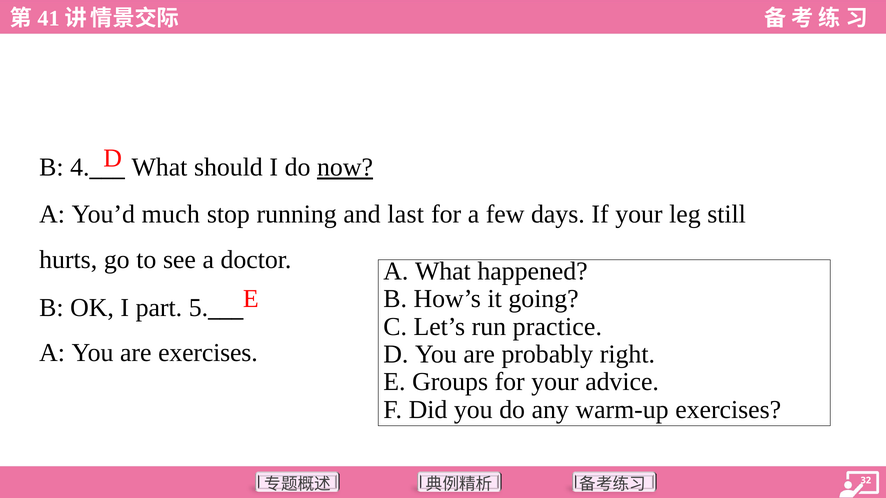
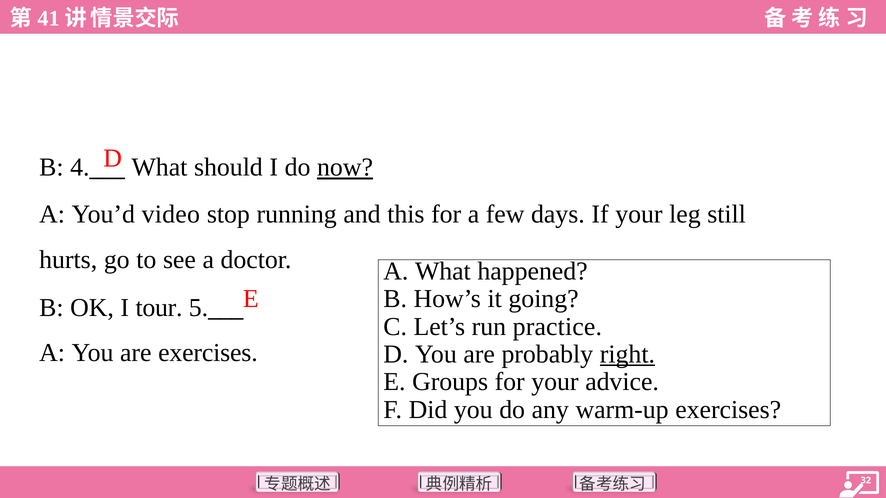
much: much -> video (171, 215)
last: last -> this (406, 215)
part: part -> tour (159, 308)
right underline: none -> present (627, 355)
